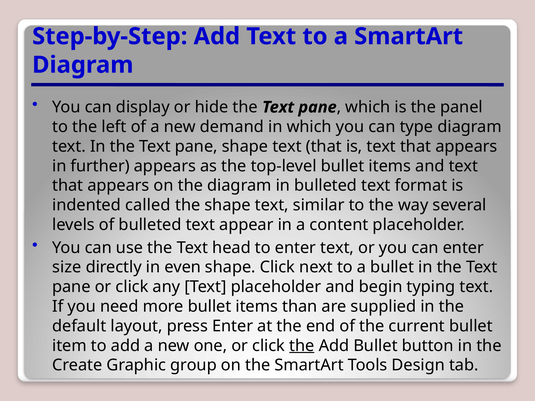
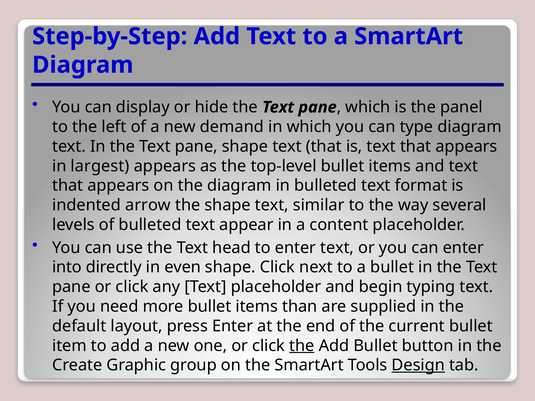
further: further -> largest (100, 166)
called: called -> arrow (148, 205)
size: size -> into (67, 267)
Design underline: none -> present (418, 365)
